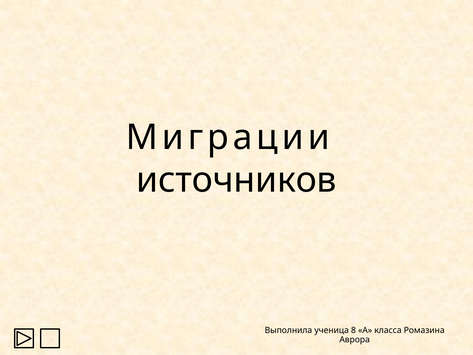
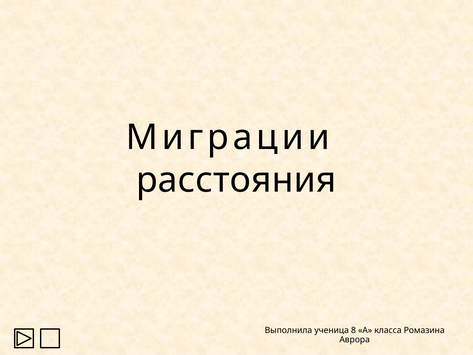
источников: источников -> расстояния (236, 180)
